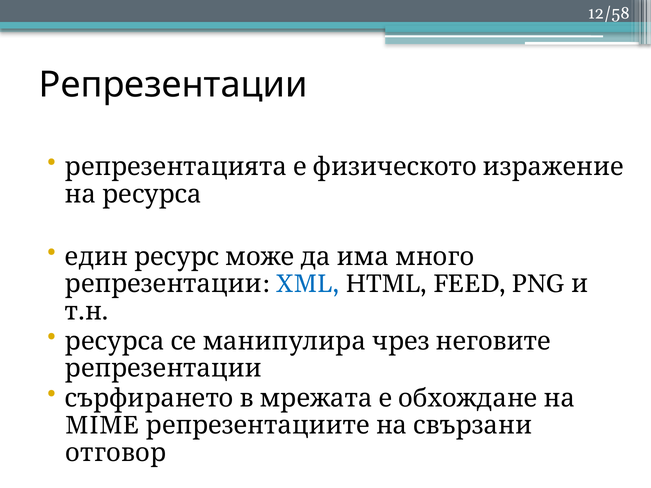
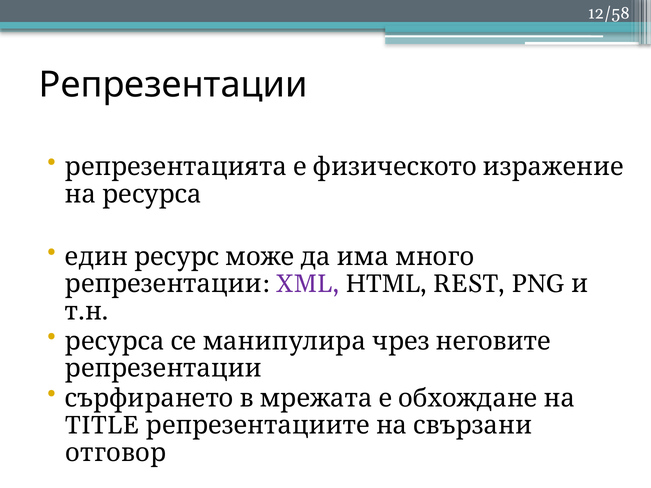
XML colour: blue -> purple (308, 284)
FEED: FEED -> REST (469, 284)
MIME: MIME -> TITLE (102, 426)
